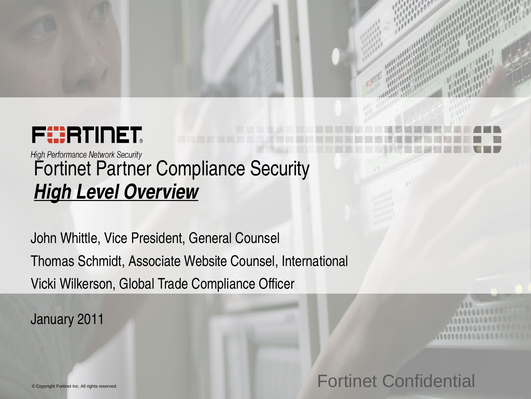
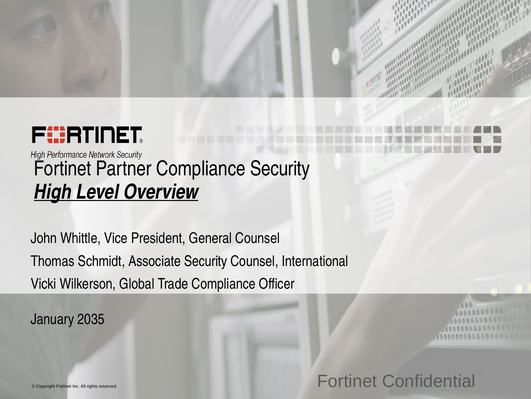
Associate Website: Website -> Security (206, 261)
2011: 2011 -> 2035 (91, 319)
